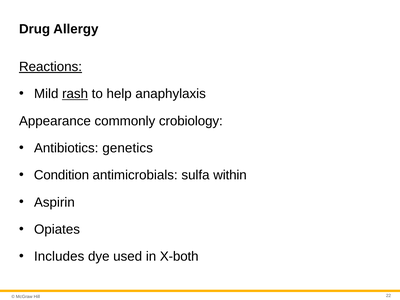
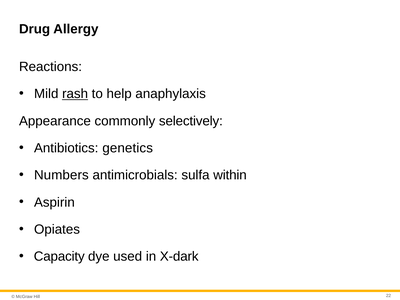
Reactions underline: present -> none (50, 67)
crobiology: crobiology -> selectively (191, 121)
Condition: Condition -> Numbers (61, 175)
Includes: Includes -> Capacity (59, 256)
X-both: X-both -> X-dark (179, 256)
